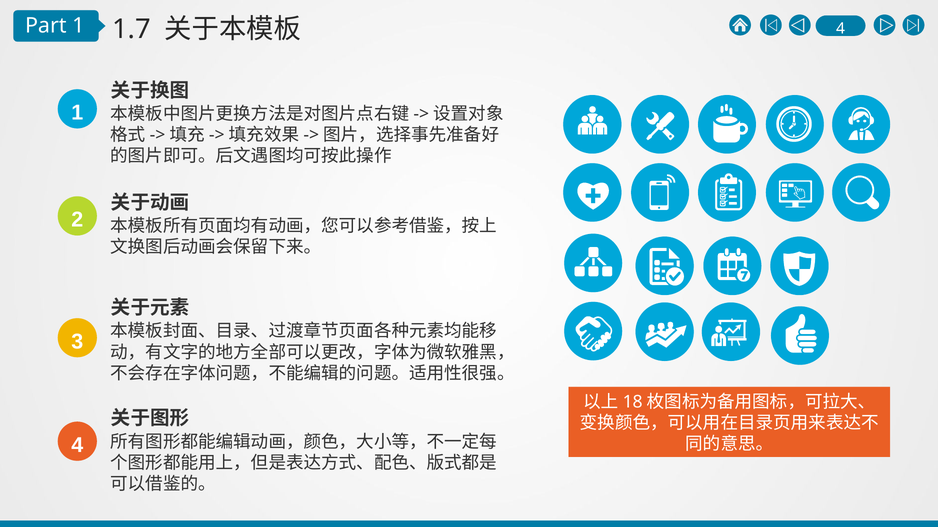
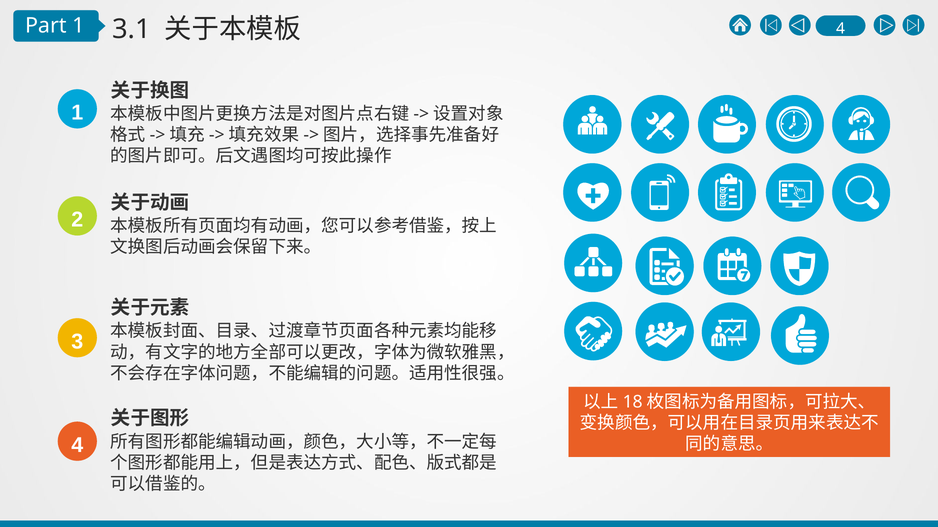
1.7: 1.7 -> 3.1 (132, 29)
